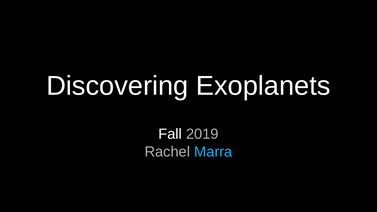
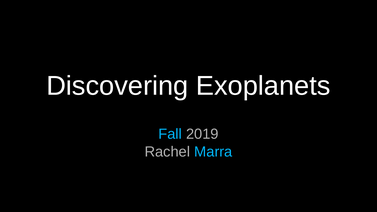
Fall colour: white -> light blue (170, 134)
